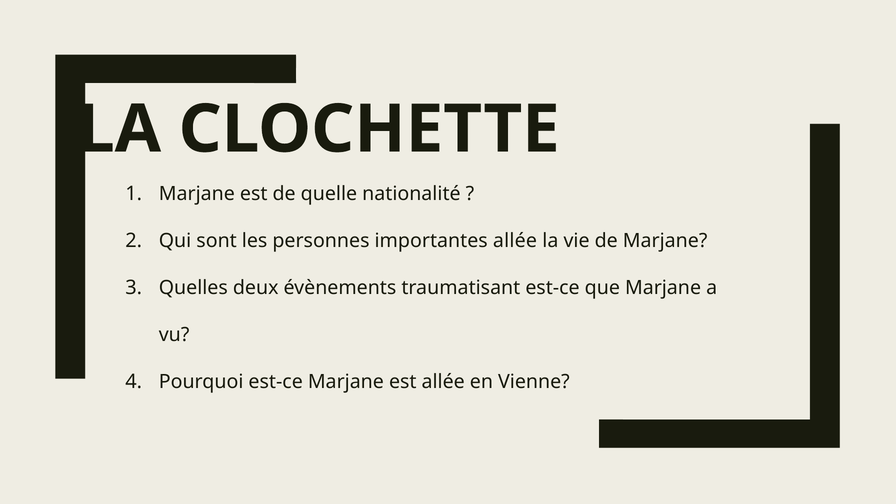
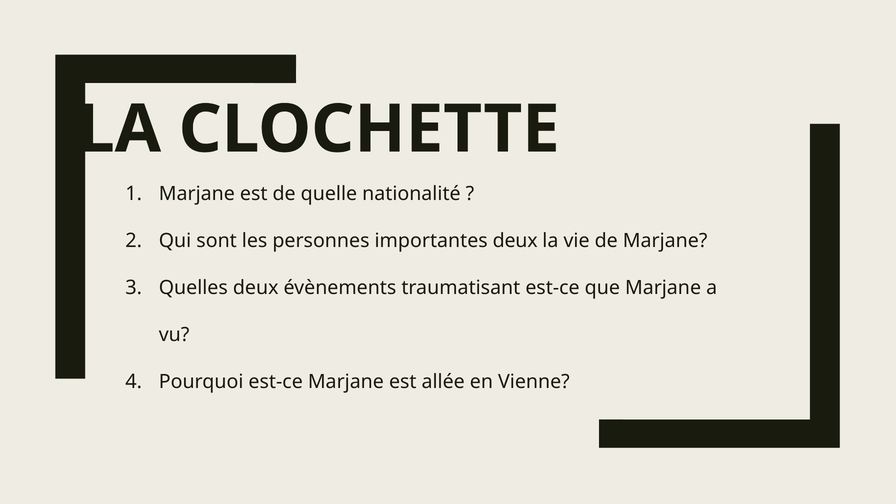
importantes allée: allée -> deux (515, 241)
